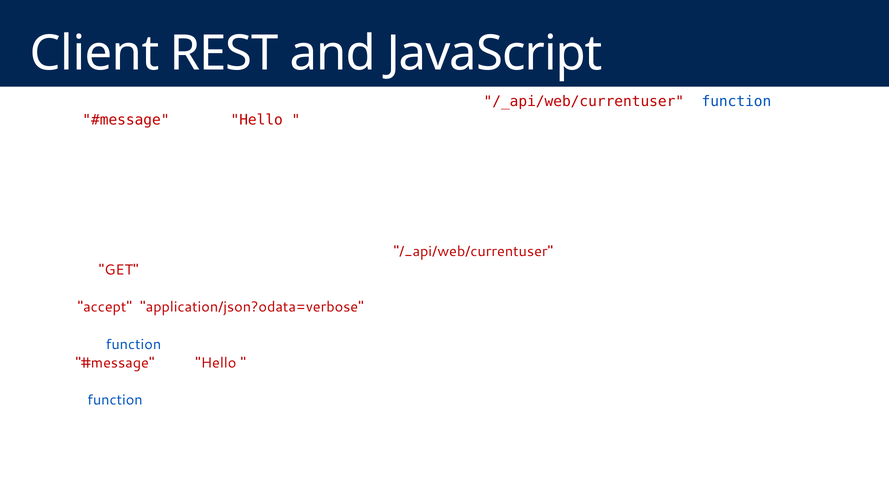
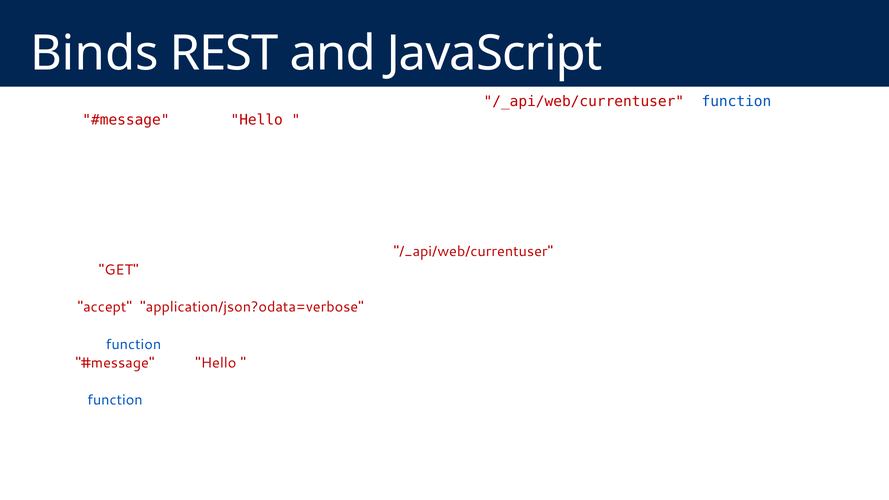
Client: Client -> Binds (94, 54)
